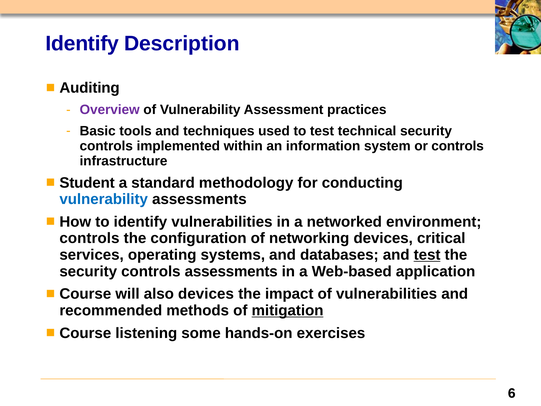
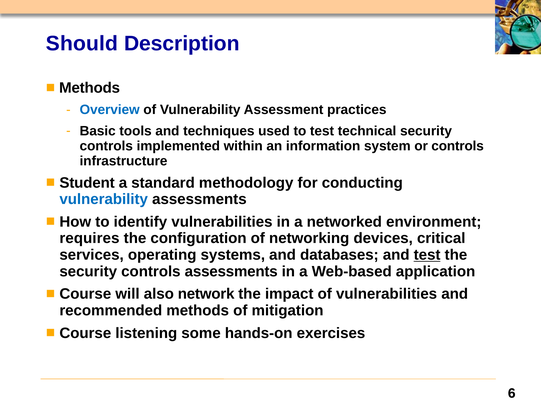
Identify: Identify -> Should (82, 44)
Auditing: Auditing -> Methods (90, 88)
Overview colour: purple -> blue (110, 110)
controls: controls -> requires (89, 238)
also devices: devices -> network (206, 294)
mitigation underline: present -> none (288, 310)
